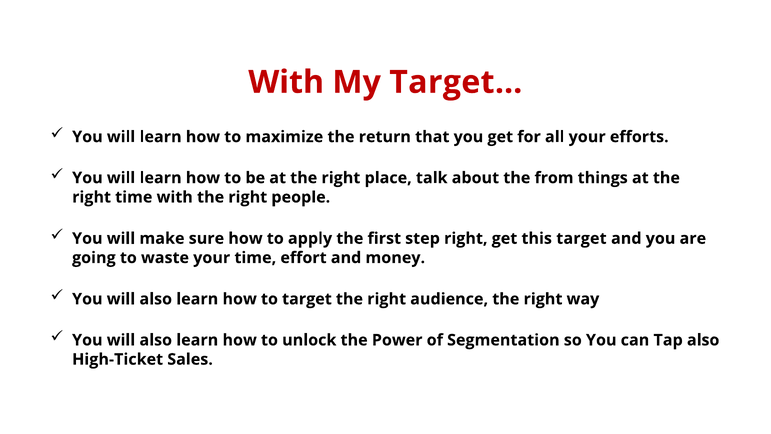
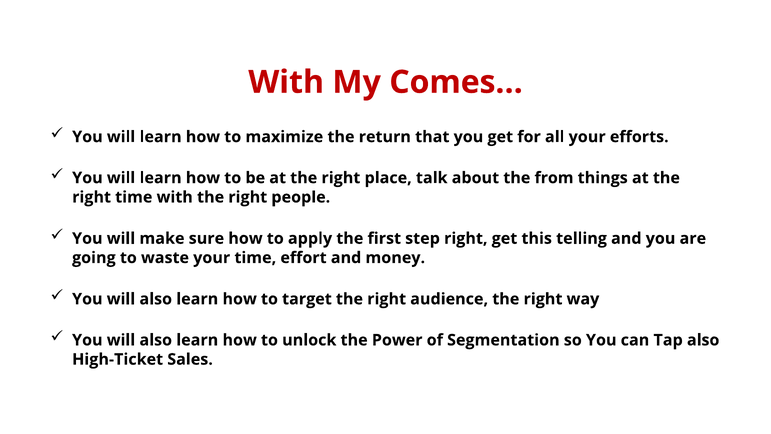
Target…: Target… -> Comes… (456, 82)
this target: target -> telling (582, 238)
